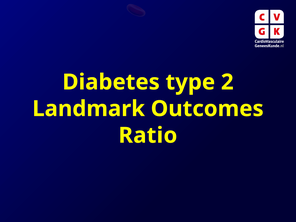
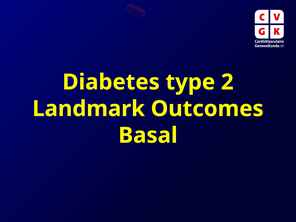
Ratio: Ratio -> Basal (148, 135)
